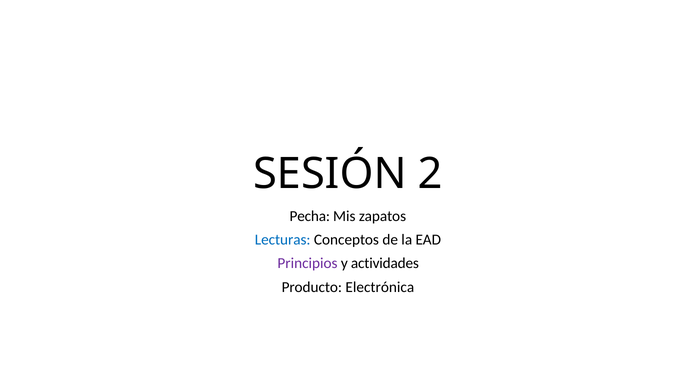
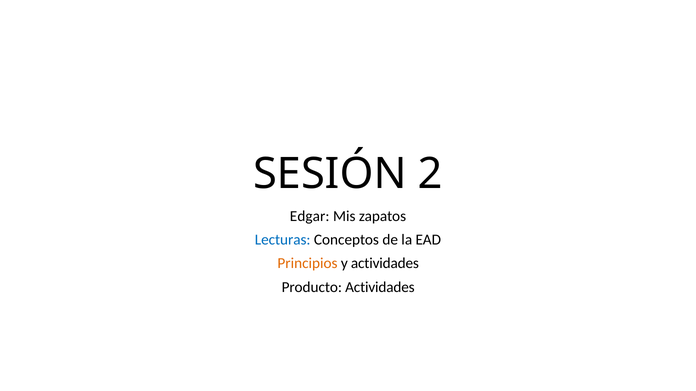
Pecha: Pecha -> Edgar (310, 216)
Principios colour: purple -> orange (307, 264)
Producto Electrónica: Electrónica -> Actividades (380, 287)
